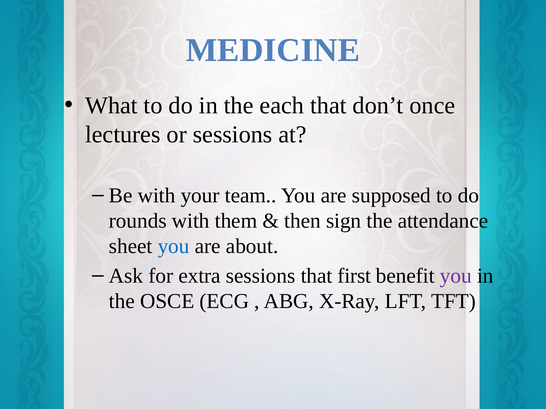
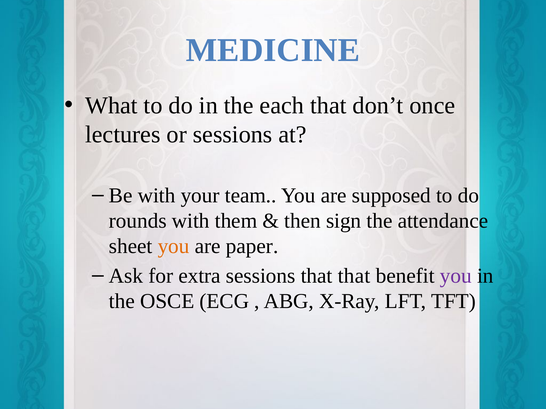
you colour: blue -> orange (174, 246)
about: about -> paper (252, 246)
that first: first -> that (354, 276)
